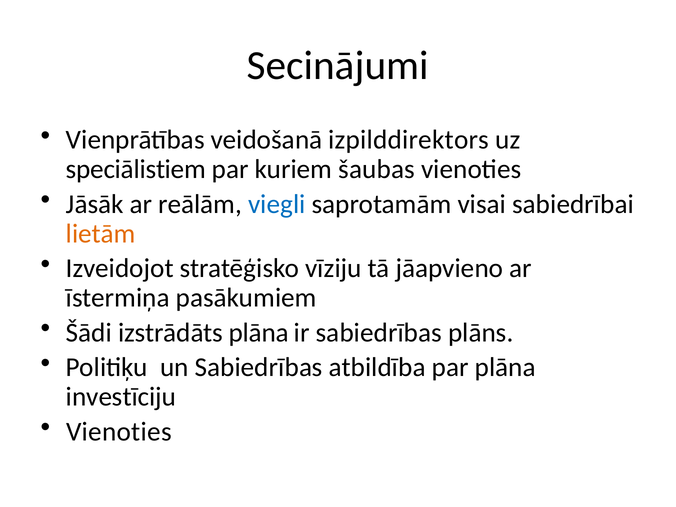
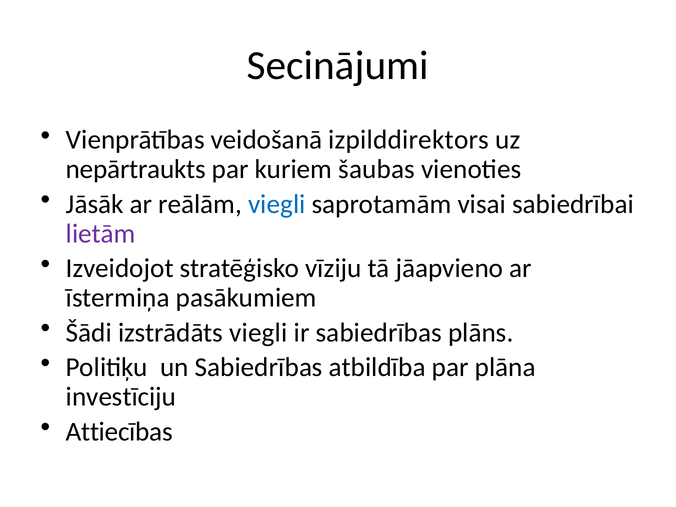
speciālistiem: speciālistiem -> nepārtraukts (136, 169)
lietām colour: orange -> purple (101, 234)
izstrādāts plāna: plāna -> viegli (258, 333)
Vienoties: Vienoties -> Attiecības (119, 432)
